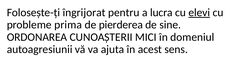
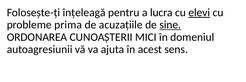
îngrijorat: îngrijorat -> înțeleagă (84, 12)
pierderea: pierderea -> acuzațiile (121, 25)
sine underline: none -> present (170, 25)
